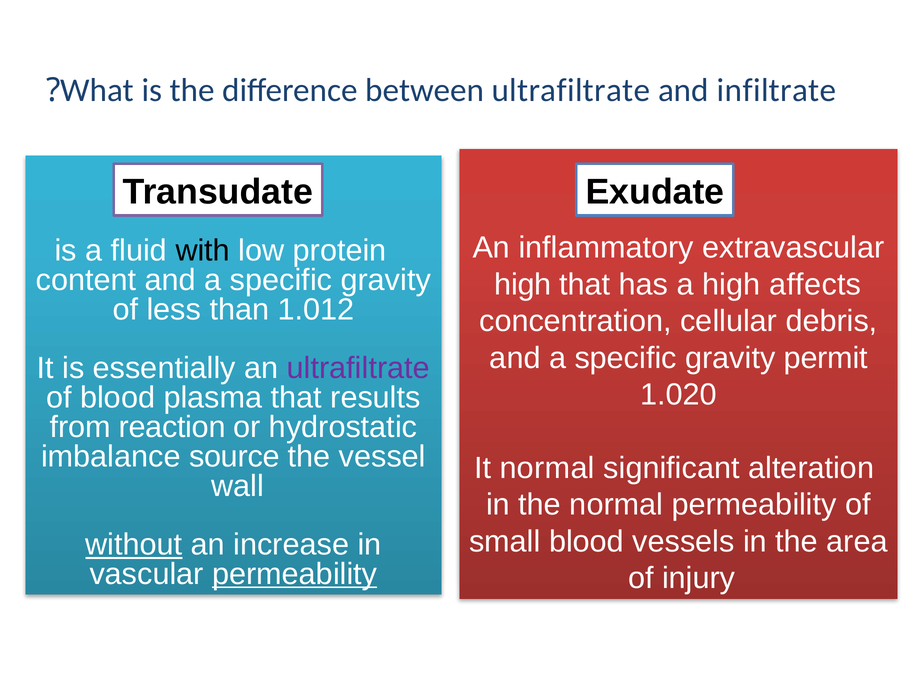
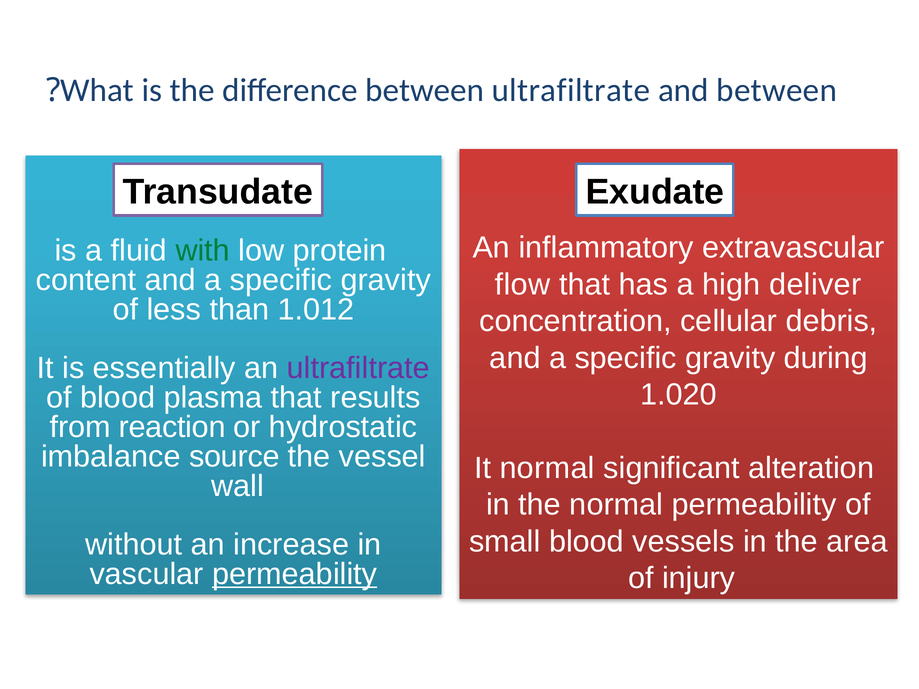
and infiltrate: infiltrate -> between (777, 90)
with colour: black -> green (203, 251)
high: high -> flow (523, 285)
affects: affects -> deliver (815, 285)
permit: permit -> during (826, 358)
without underline: present -> none (134, 545)
